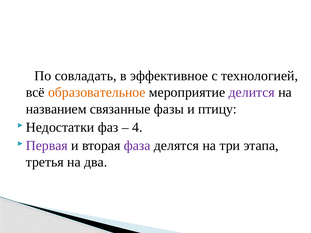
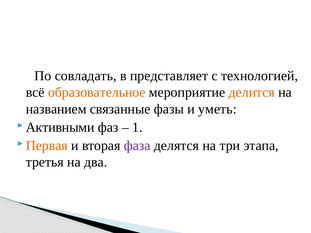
эффективное: эффективное -> представляет (169, 76)
делится colour: purple -> orange (252, 93)
птицу: птицу -> уметь (217, 109)
Недостатки: Недостатки -> Активными (60, 127)
4: 4 -> 1 (137, 127)
Первая colour: purple -> orange (47, 146)
